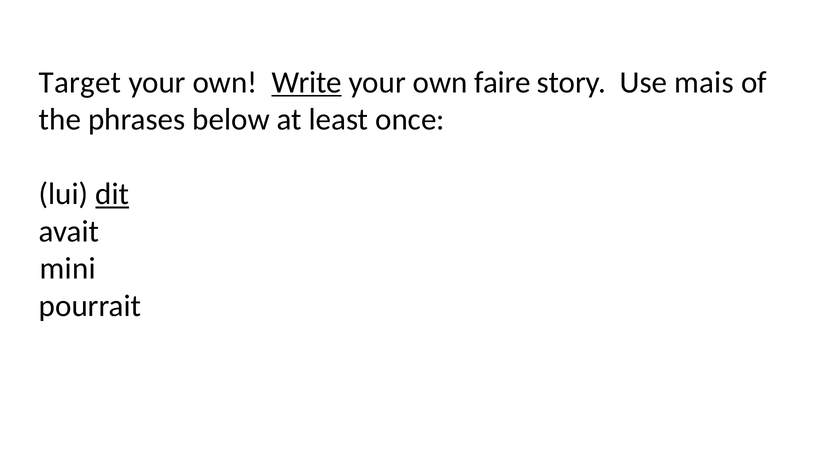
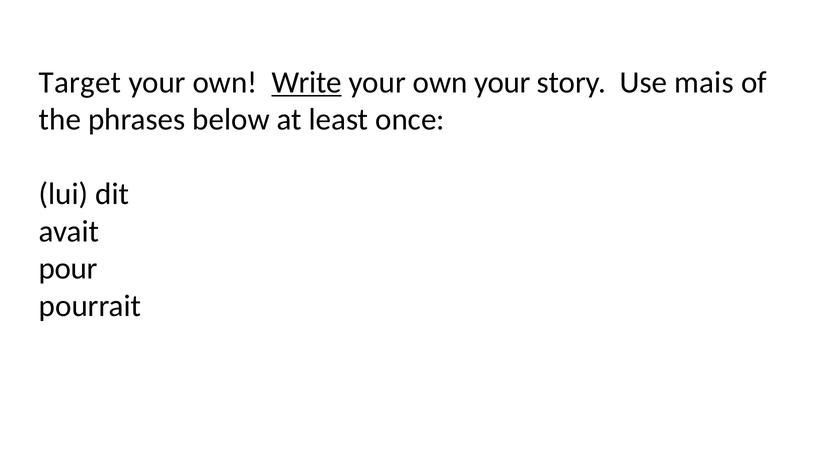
own faire: faire -> your (502, 82)
dit underline: present -> none (112, 194)
mini: mini -> pour (68, 269)
